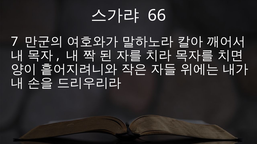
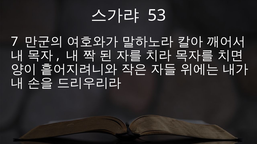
66: 66 -> 53 (157, 15)
